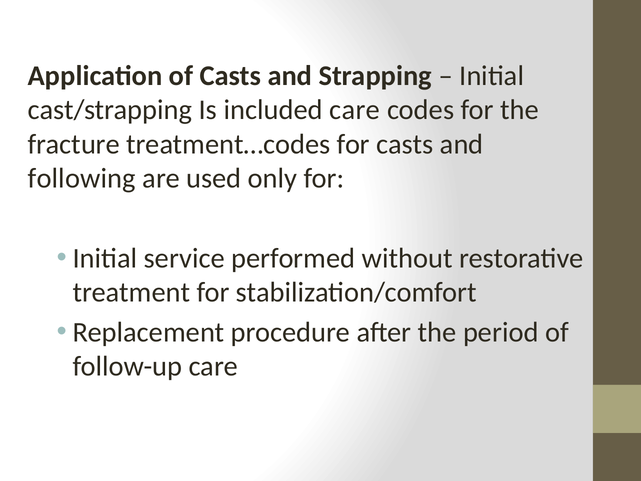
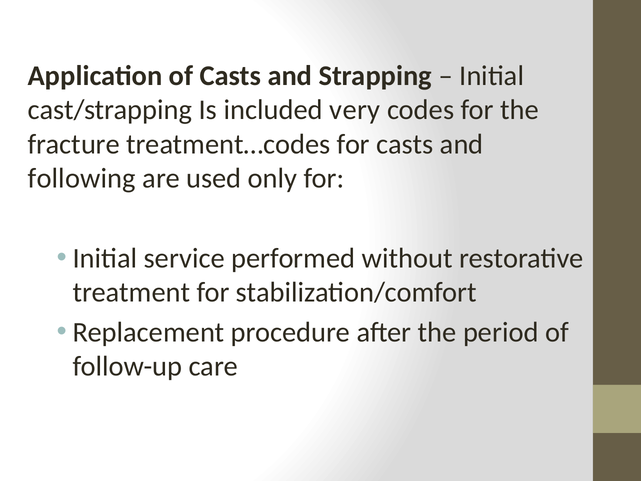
included care: care -> very (355, 110)
